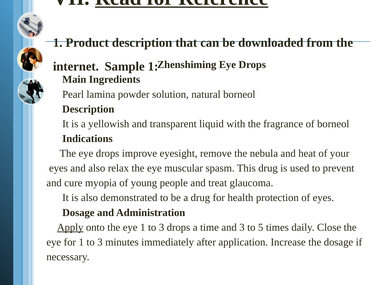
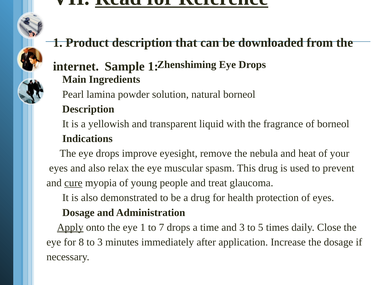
cure underline: none -> present (73, 182)
eye 1 to 3: 3 -> 7 (162, 227)
for 1: 1 -> 8 (81, 241)
